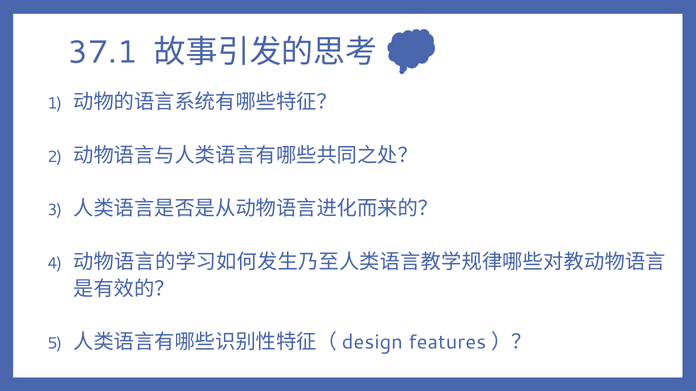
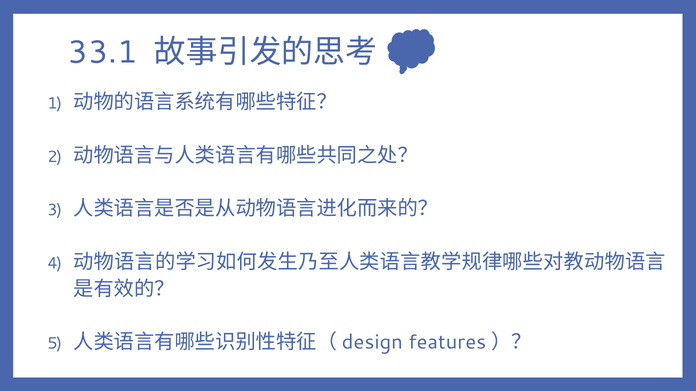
37.1: 37.1 -> 33.1 (103, 52)
